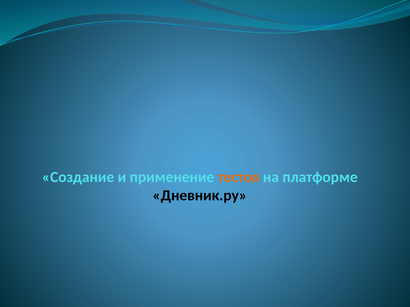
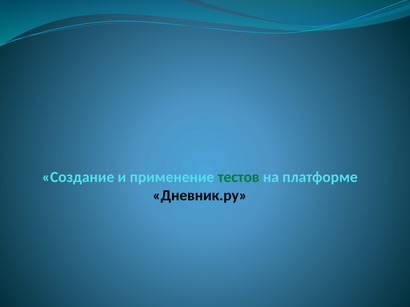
тестов colour: orange -> green (239, 177)
